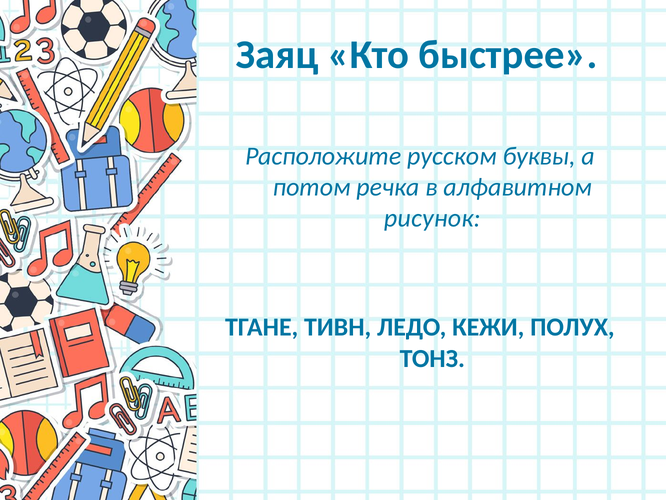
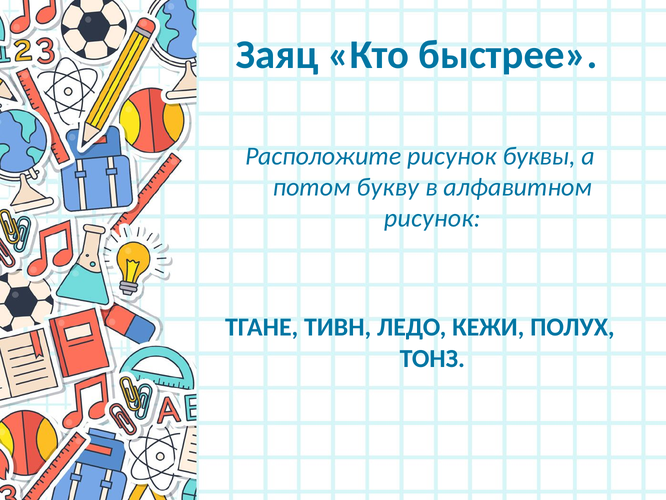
Расположите русском: русском -> рисунок (452, 156)
речка: речка -> букву (388, 187)
